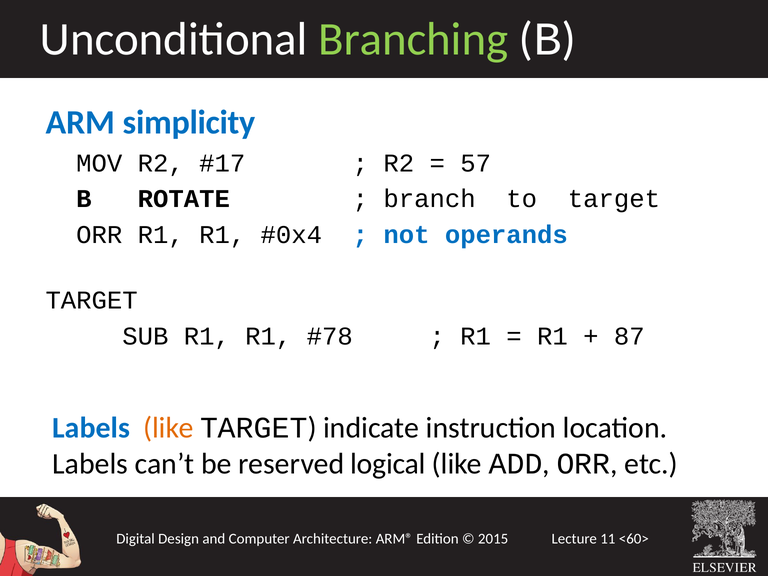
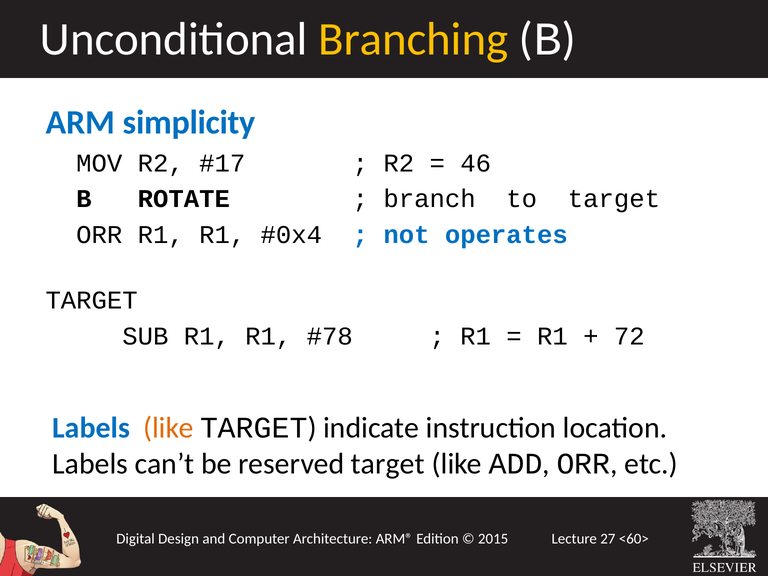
Branching colour: light green -> yellow (413, 39)
57: 57 -> 46 (476, 163)
operands: operands -> operates (506, 235)
87: 87 -> 72 (629, 336)
reserved logical: logical -> target (388, 464)
11: 11 -> 27 (608, 539)
